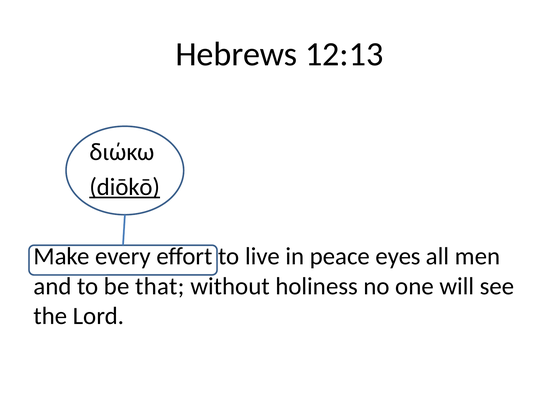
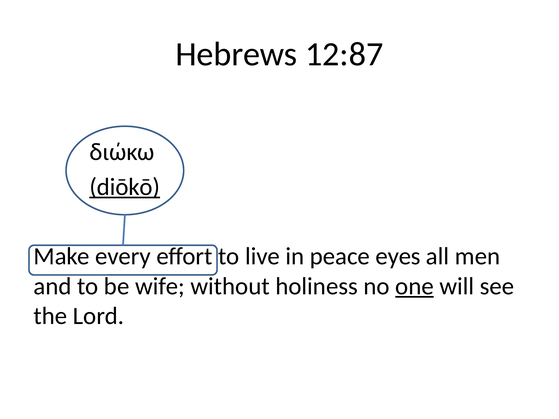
12:13: 12:13 -> 12:87 (344, 54)
that: that -> wife (160, 286)
one underline: none -> present (415, 286)
